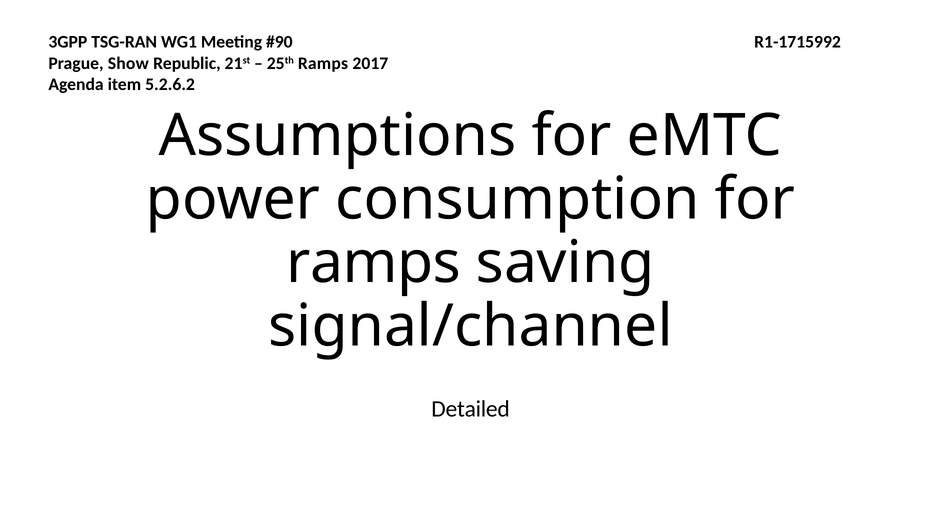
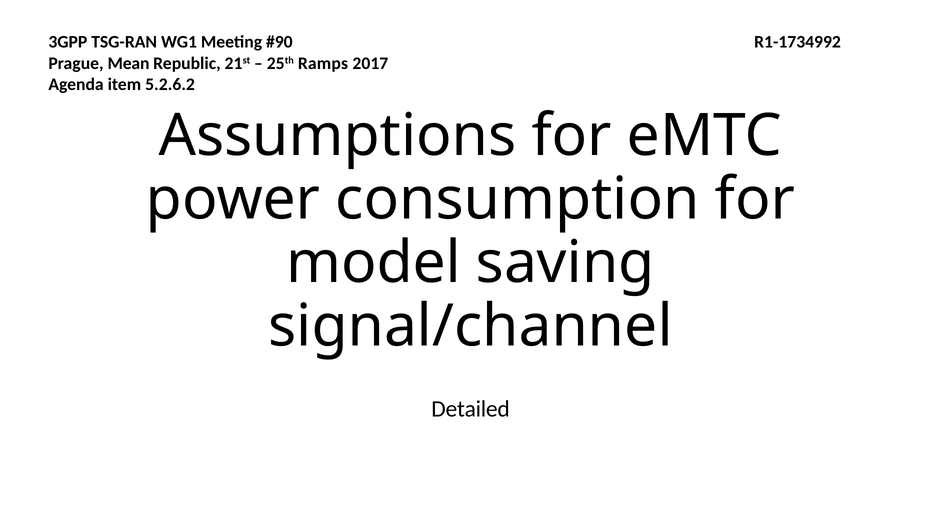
R1-1715992: R1-1715992 -> R1-1734992 (798, 42)
Show: Show -> Mean (129, 63)
ramps: ramps -> model (374, 263)
